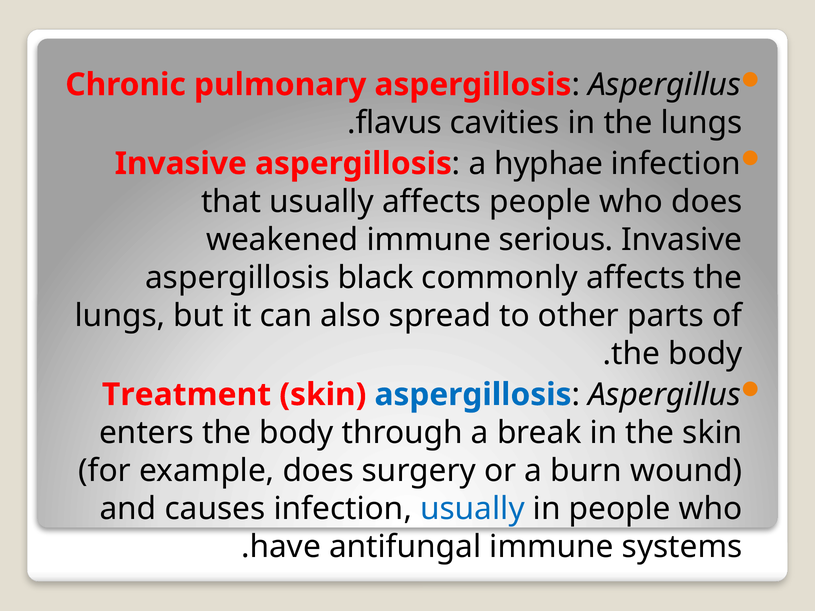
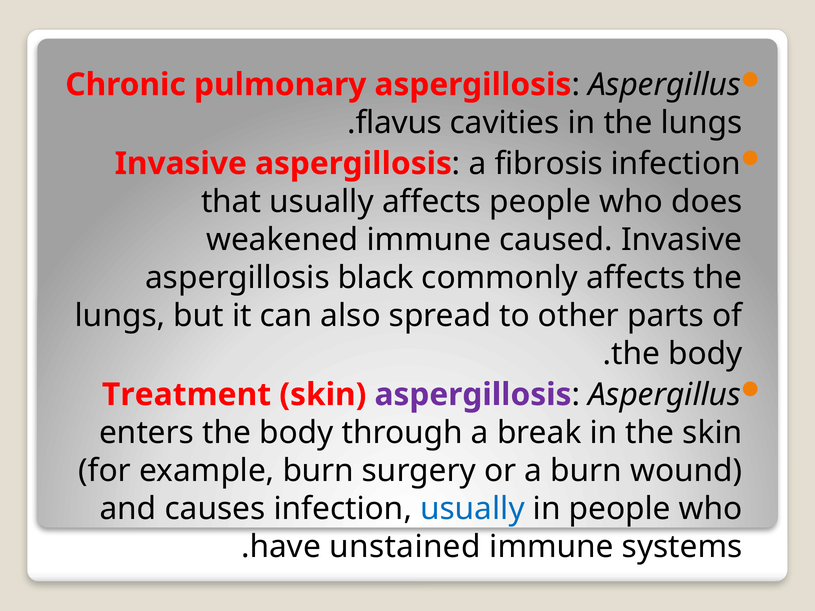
hyphae: hyphae -> fibrosis (549, 164)
serious: serious -> caused (556, 240)
aspergillosis colour: blue -> purple (473, 395)
example does: does -> burn (318, 471)
antifungal: antifungal -> unstained (405, 547)
